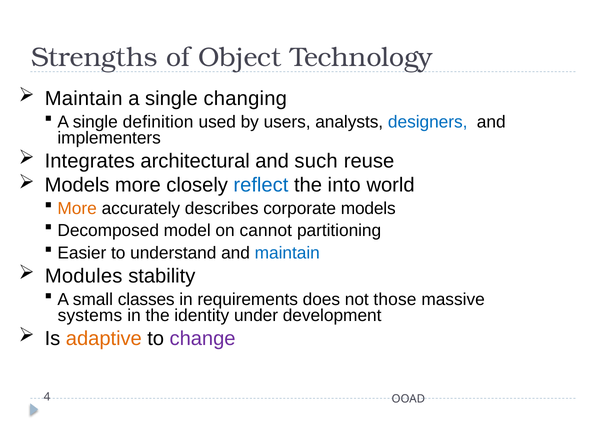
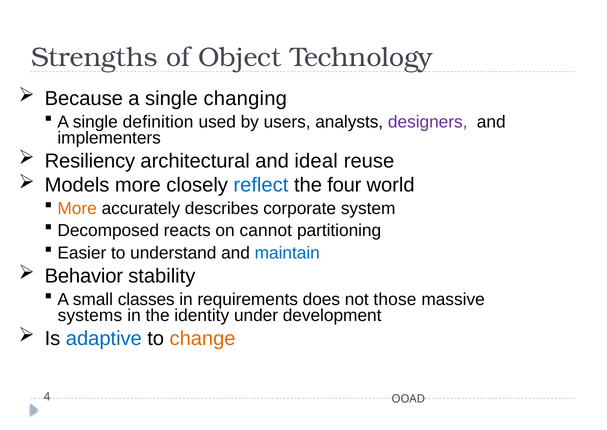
Maintain: Maintain -> Because (84, 98)
designers colour: blue -> purple (428, 122)
Integrates: Integrates -> Resiliency (90, 161)
such: such -> ideal (316, 161)
into: into -> four (344, 185)
corporate models: models -> system (368, 208)
model: model -> reacts (187, 230)
Modules: Modules -> Behavior (84, 276)
adaptive colour: orange -> blue (104, 338)
change colour: purple -> orange (203, 338)
